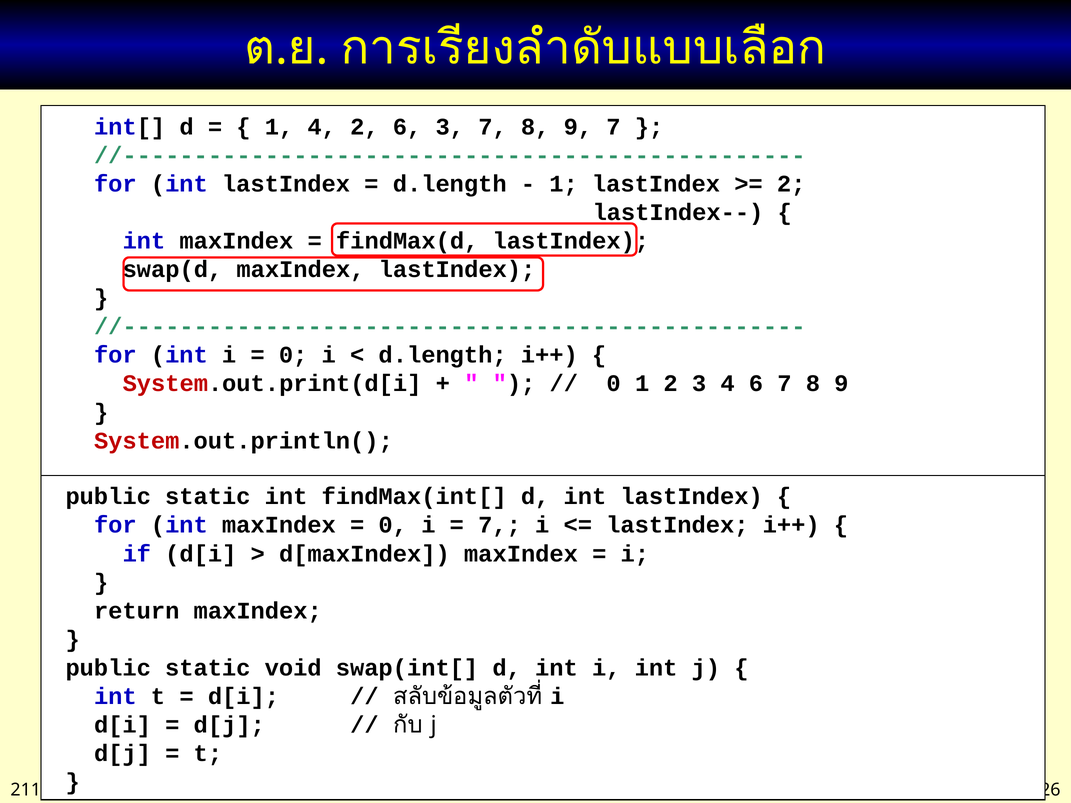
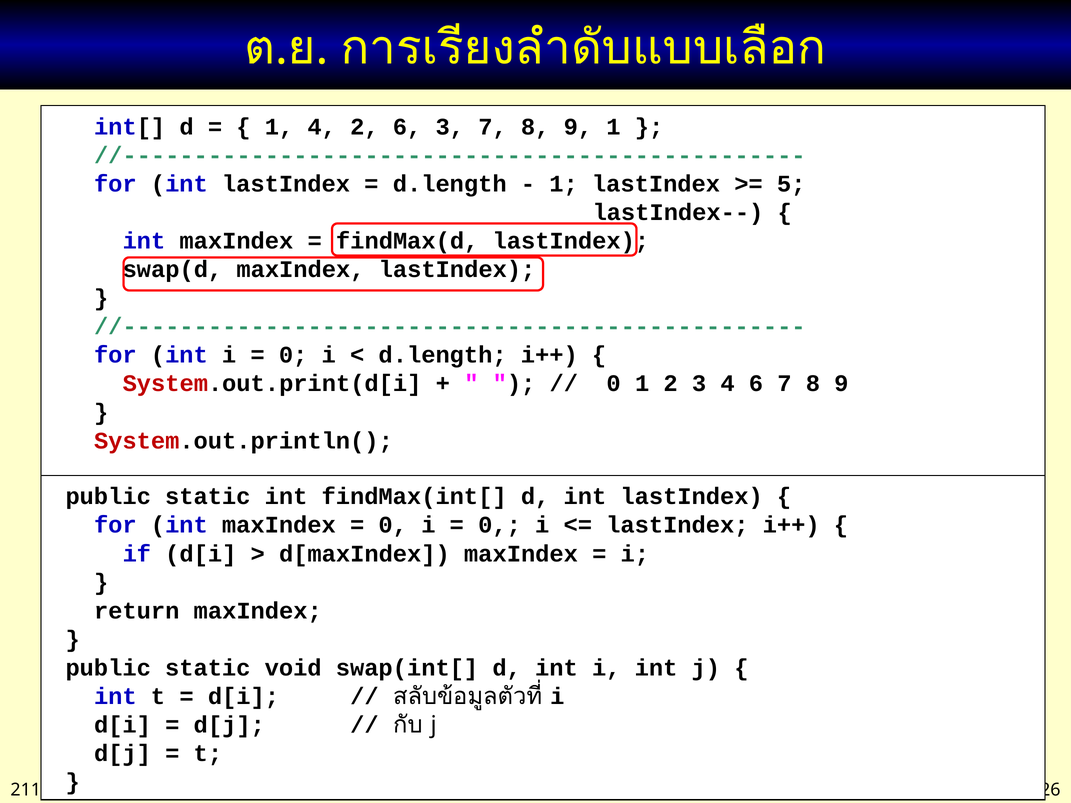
9 7: 7 -> 1 (613, 127)
2: 2 -> 5 (791, 184)
7: 7 -> 0 (500, 525)
